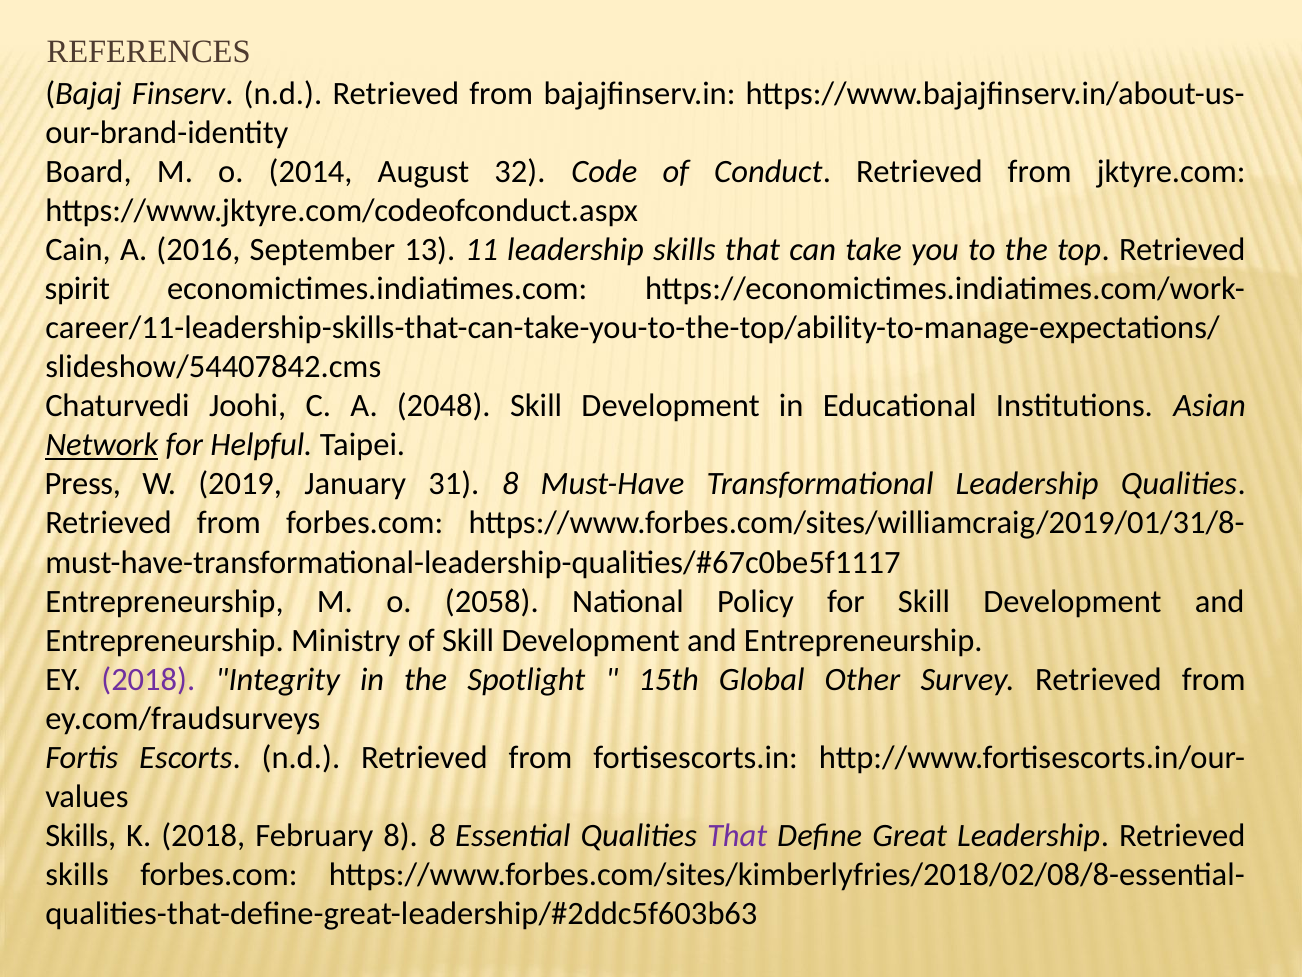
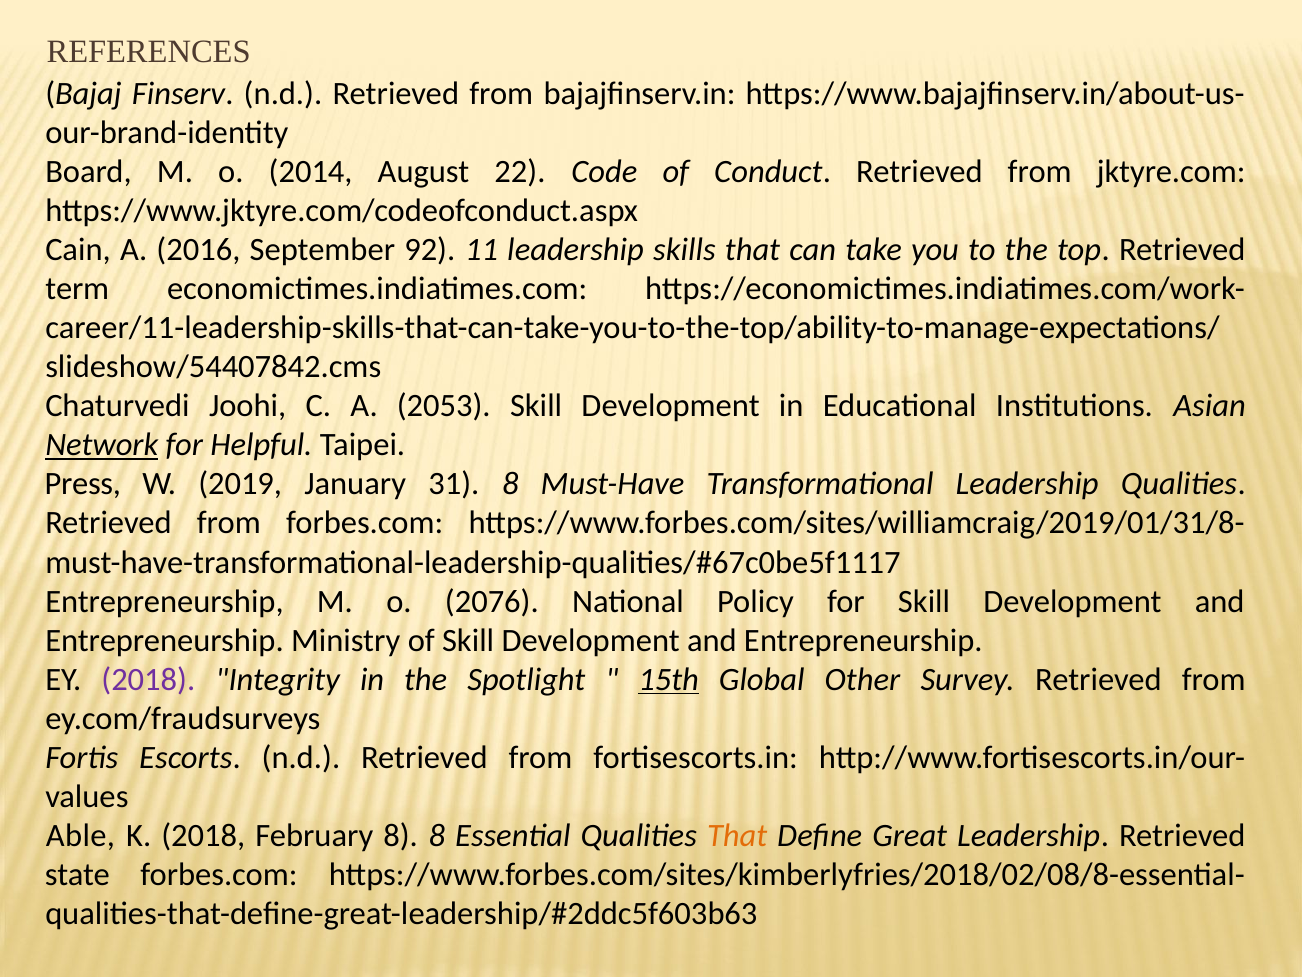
32: 32 -> 22 (520, 171)
13: 13 -> 92 (430, 250)
spirit: spirit -> term (77, 289)
2048: 2048 -> 2053 (444, 406)
2058: 2058 -> 2076 (492, 601)
15th underline: none -> present (669, 679)
Skills: Skills -> Able (80, 835)
That colour: purple -> orange (737, 835)
skills: skills -> state (77, 874)
